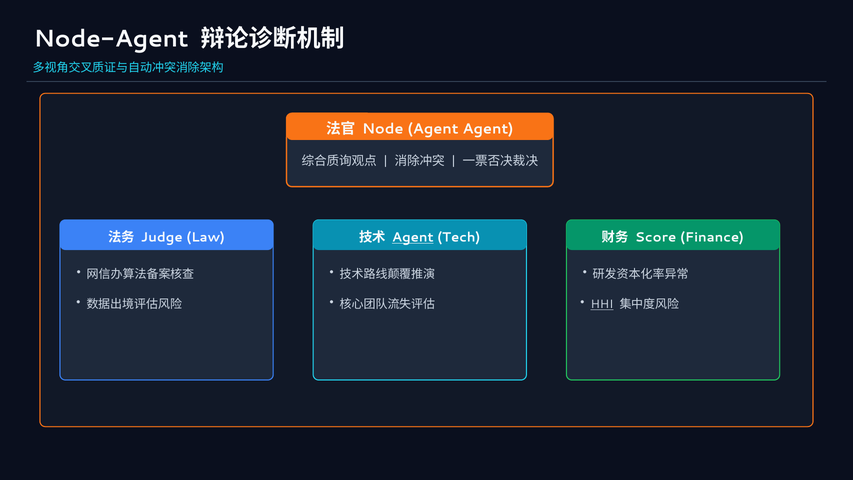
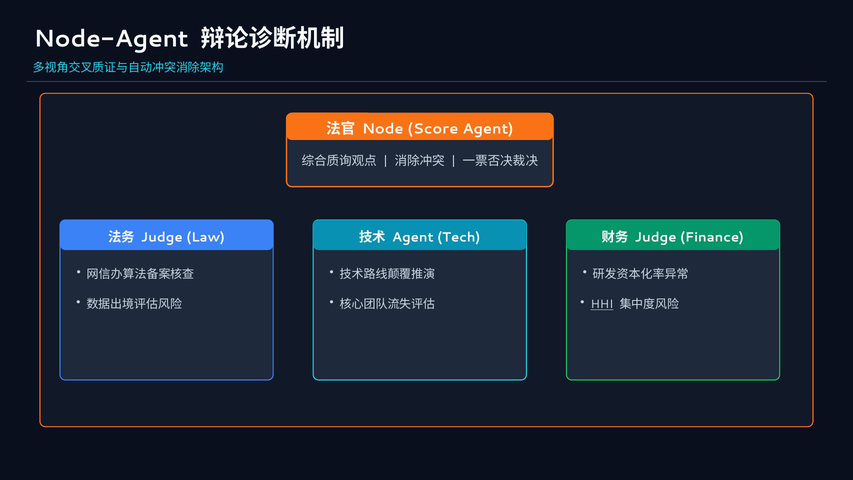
Node Agent: Agent -> Score (433, 129)
Agent underline: present -> none (413, 237)
Score: Score -> Judge (656, 237)
